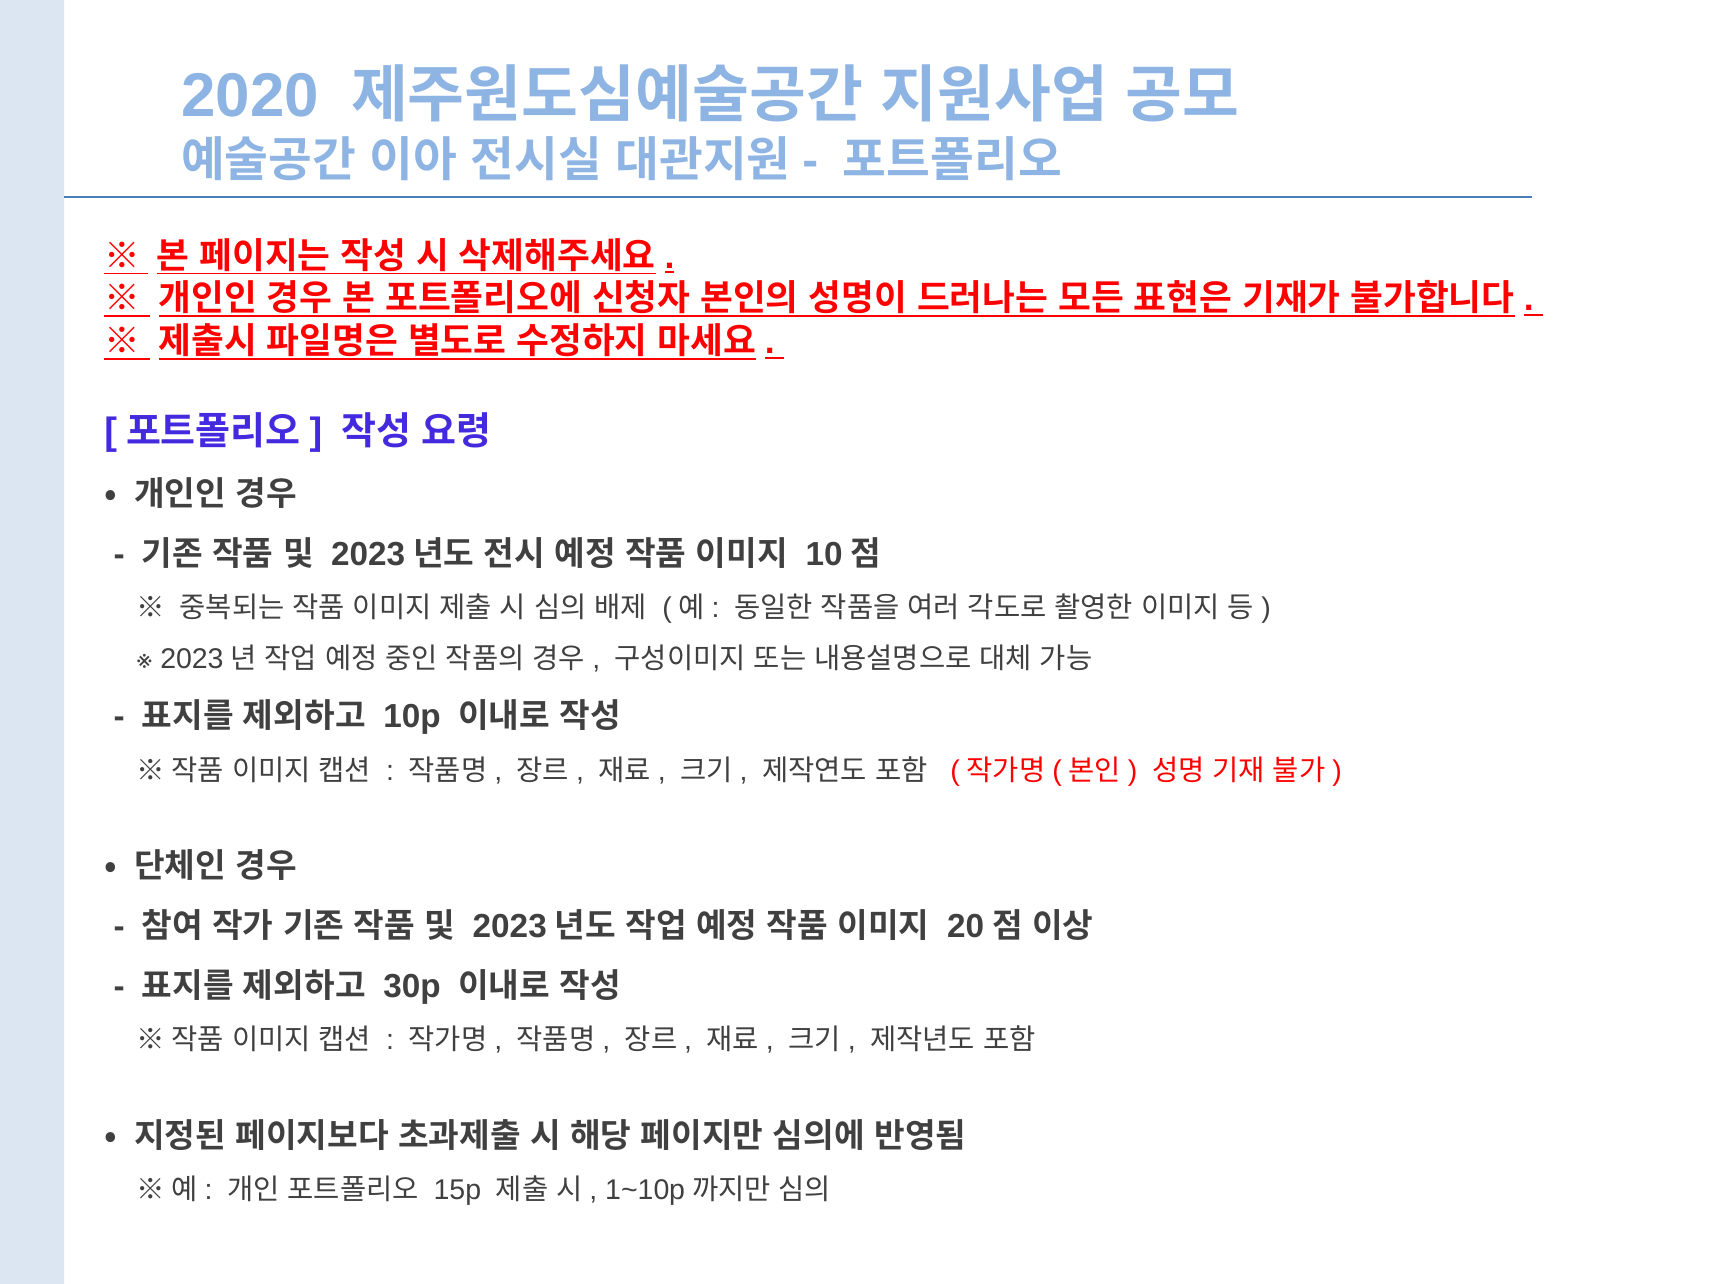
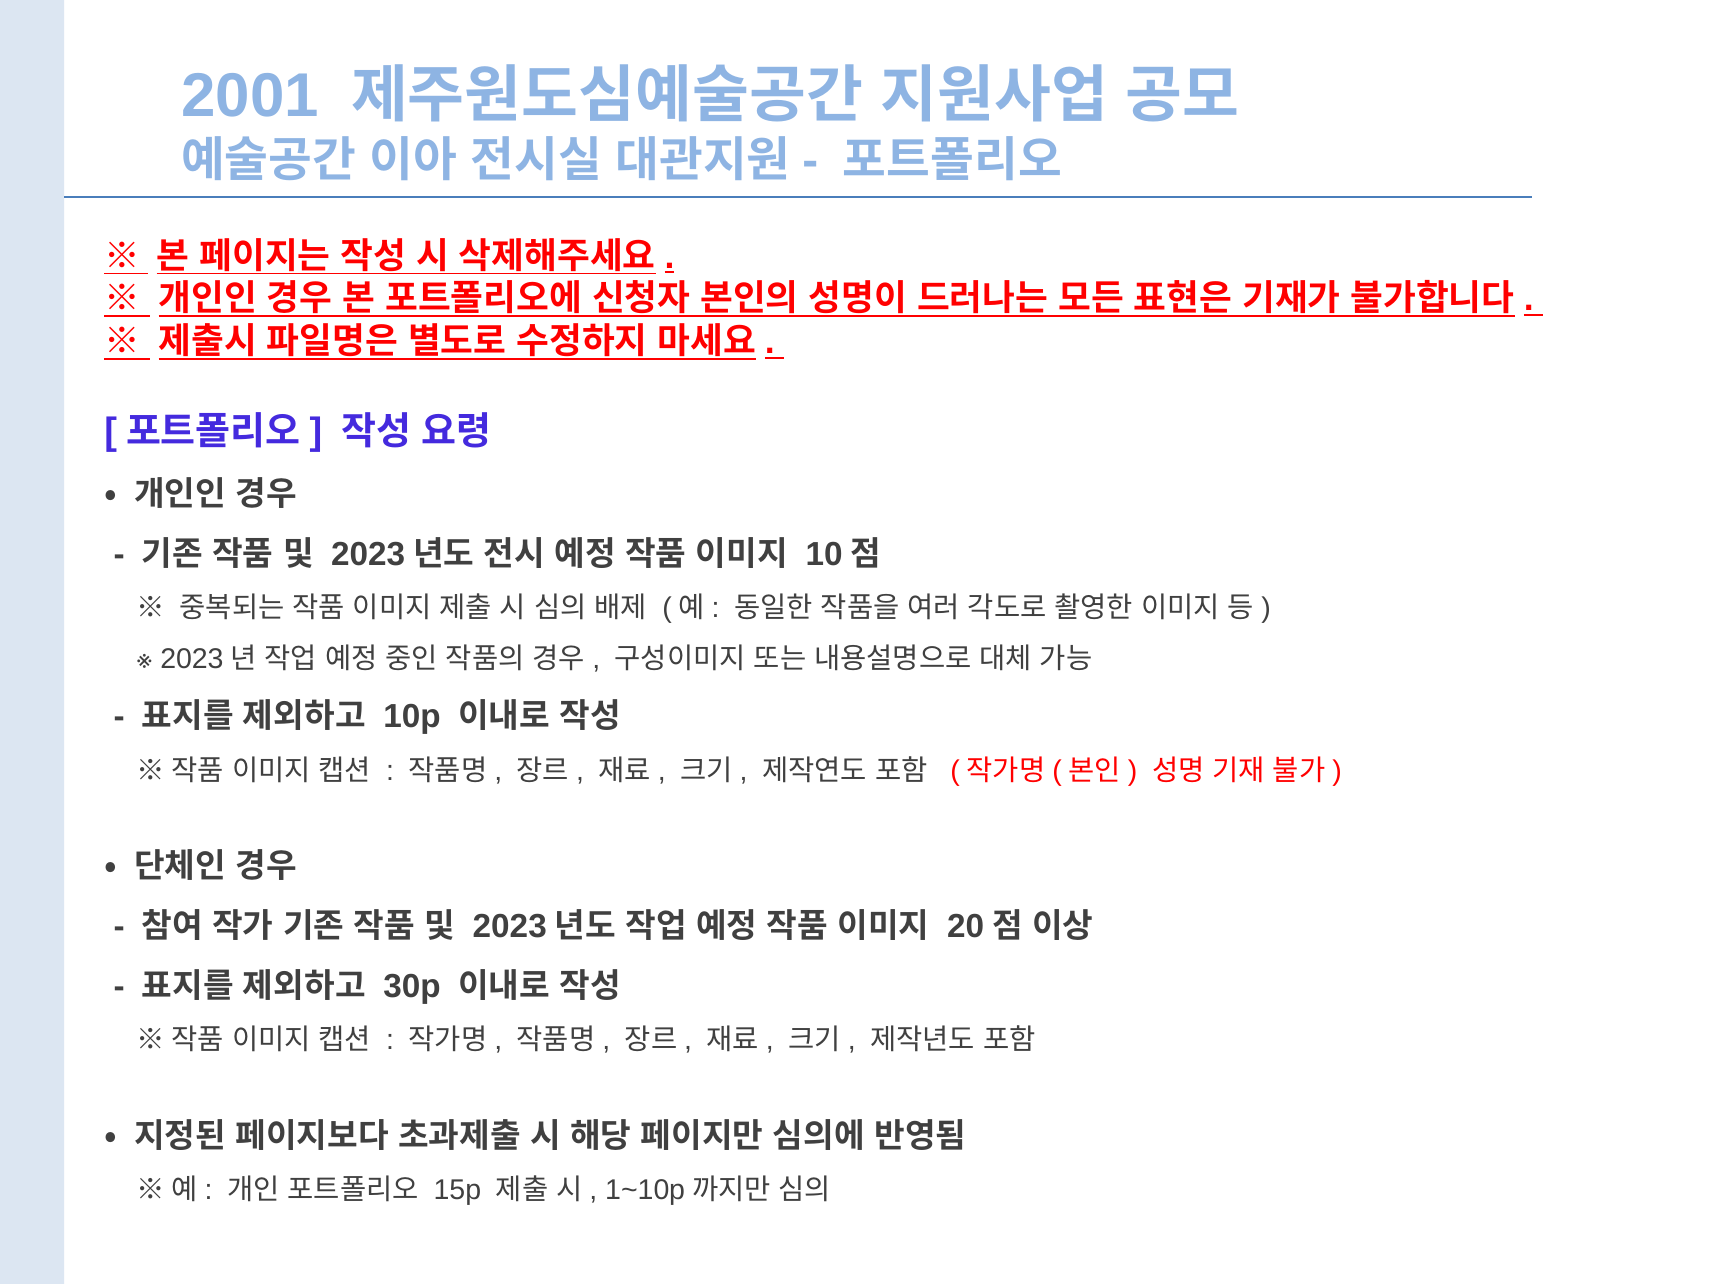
2020: 2020 -> 2001 (250, 96)
